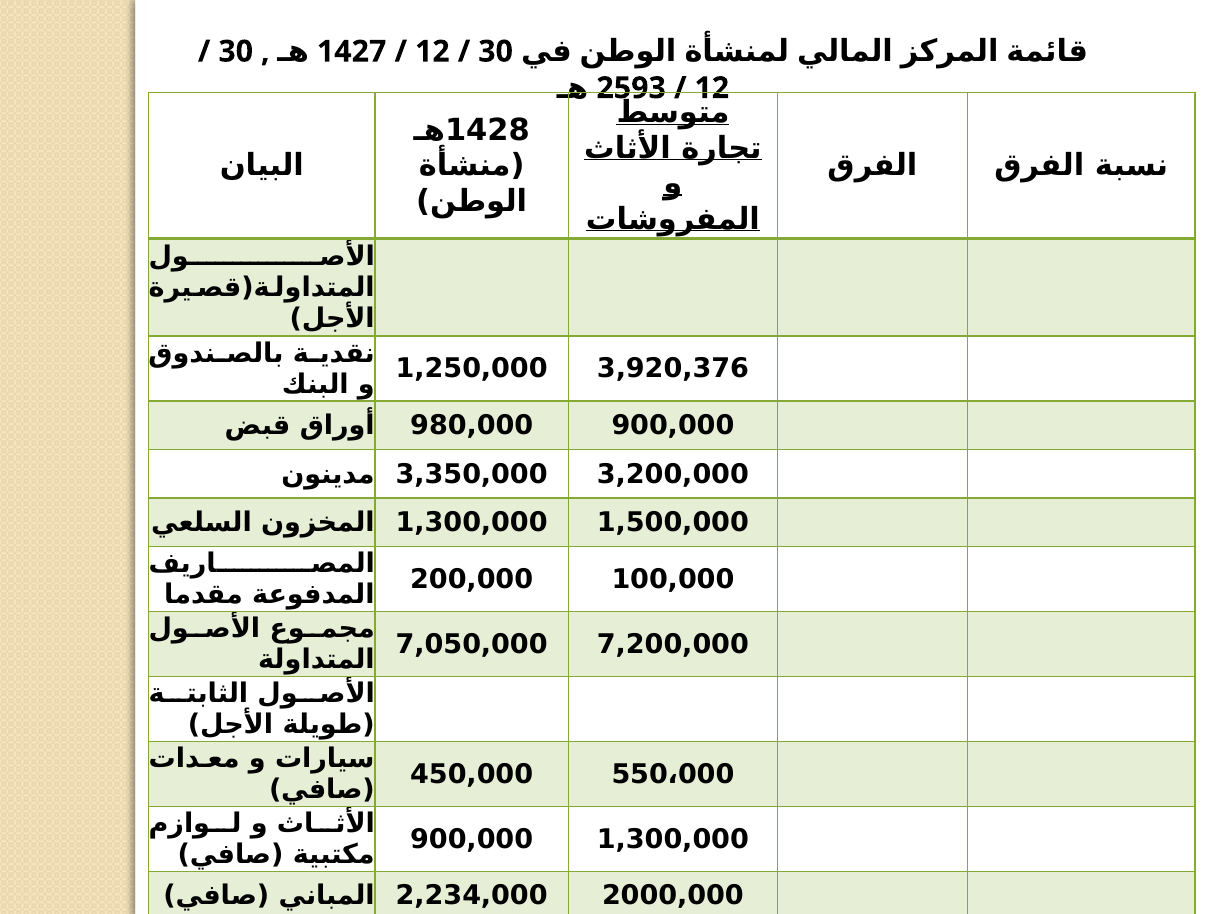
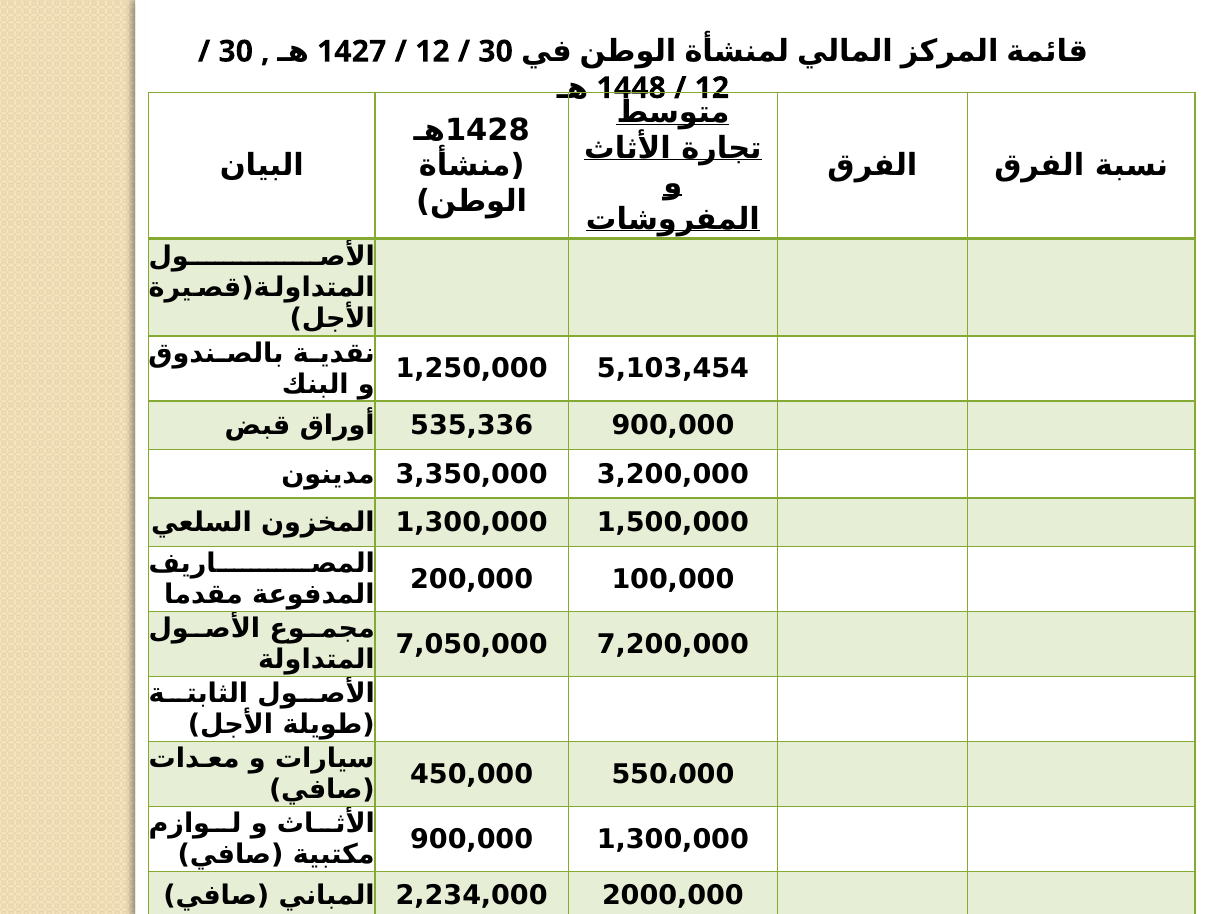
2593: 2593 -> 1448 (631, 88)
3,920,376: 3,920,376 -> 5,103,454 (673, 369)
980,000: 980,000 -> 535,336 (472, 426)
